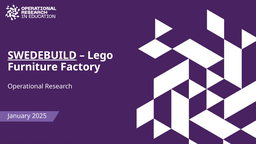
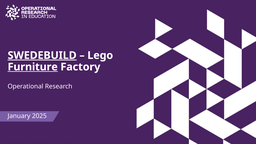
Furniture underline: none -> present (33, 67)
